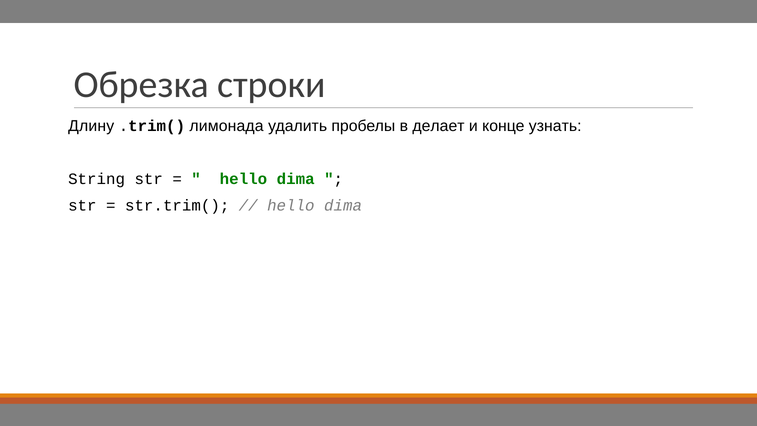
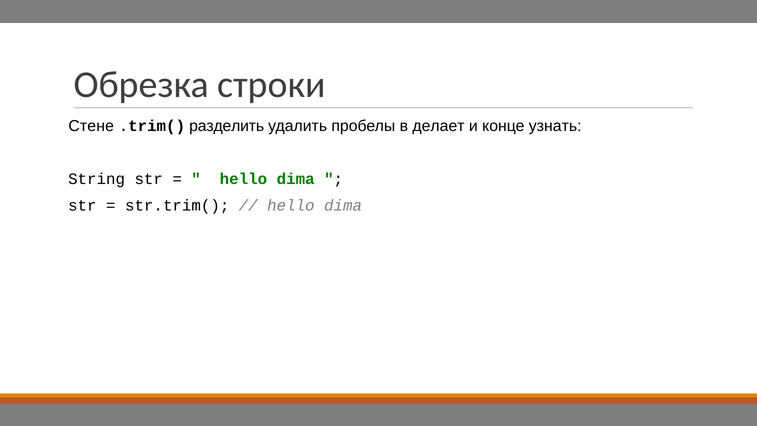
Длину: Длину -> Стене (91, 126)
лимонада: лимонада -> разделить (227, 126)
